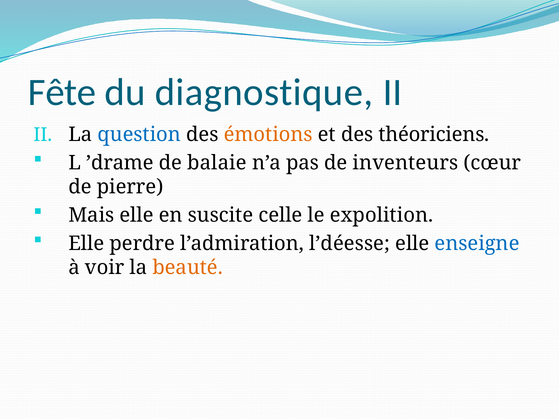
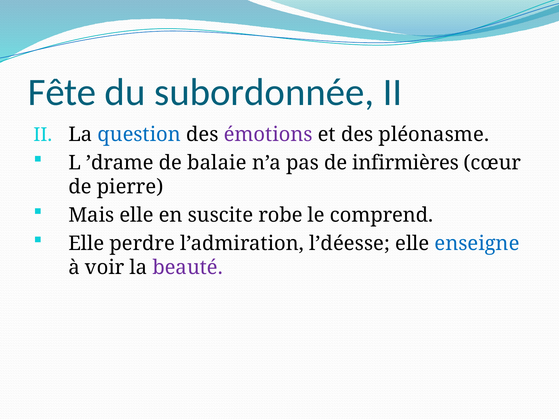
diagnostique: diagnostique -> subordonnée (264, 92)
émotions colour: orange -> purple (268, 135)
théoriciens: théoriciens -> pléonasme (434, 135)
inventeurs: inventeurs -> infirmières (406, 163)
celle: celle -> robe (280, 215)
expolition: expolition -> comprend (382, 215)
beauté colour: orange -> purple (188, 268)
